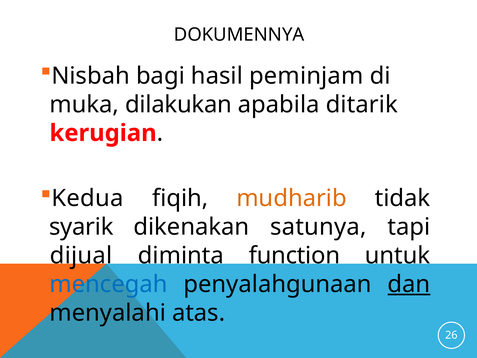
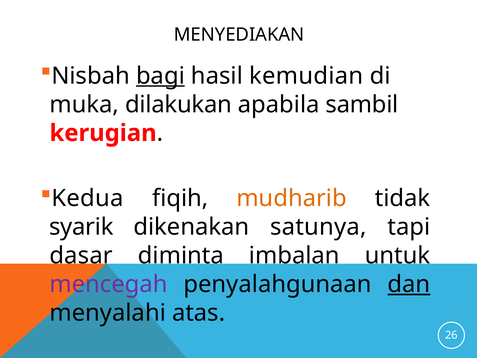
DOKUMENNYA: DOKUMENNYA -> MENYEDIAKAN (239, 35)
bagi underline: none -> present (160, 76)
peminjam: peminjam -> kemudian (306, 76)
ditarik: ditarik -> sambil (362, 104)
dijual: dijual -> dasar (81, 255)
function: function -> imbalan (294, 255)
mencegah colour: blue -> purple (109, 284)
